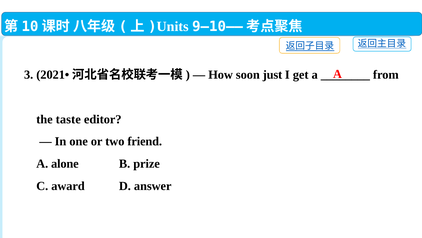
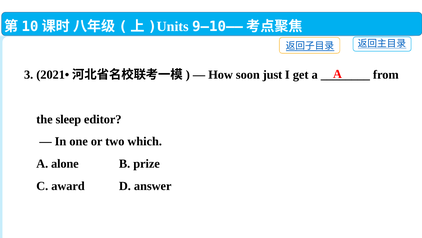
taste: taste -> sleep (68, 119)
friend: friend -> which (145, 141)
